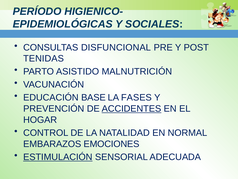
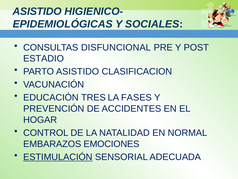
PERÍODO: PERÍODO -> ASISTIDO (37, 11)
TENIDAS: TENIDAS -> ESTADIO (44, 58)
MALNUTRICIÓN: MALNUTRICIÓN -> CLASIFICACION (137, 71)
BASE: BASE -> TRES (93, 97)
ACCIDENTES underline: present -> none (131, 108)
